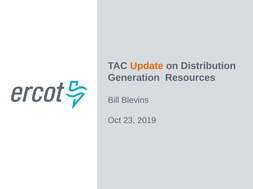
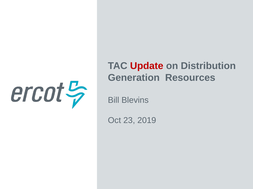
Update colour: orange -> red (147, 66)
